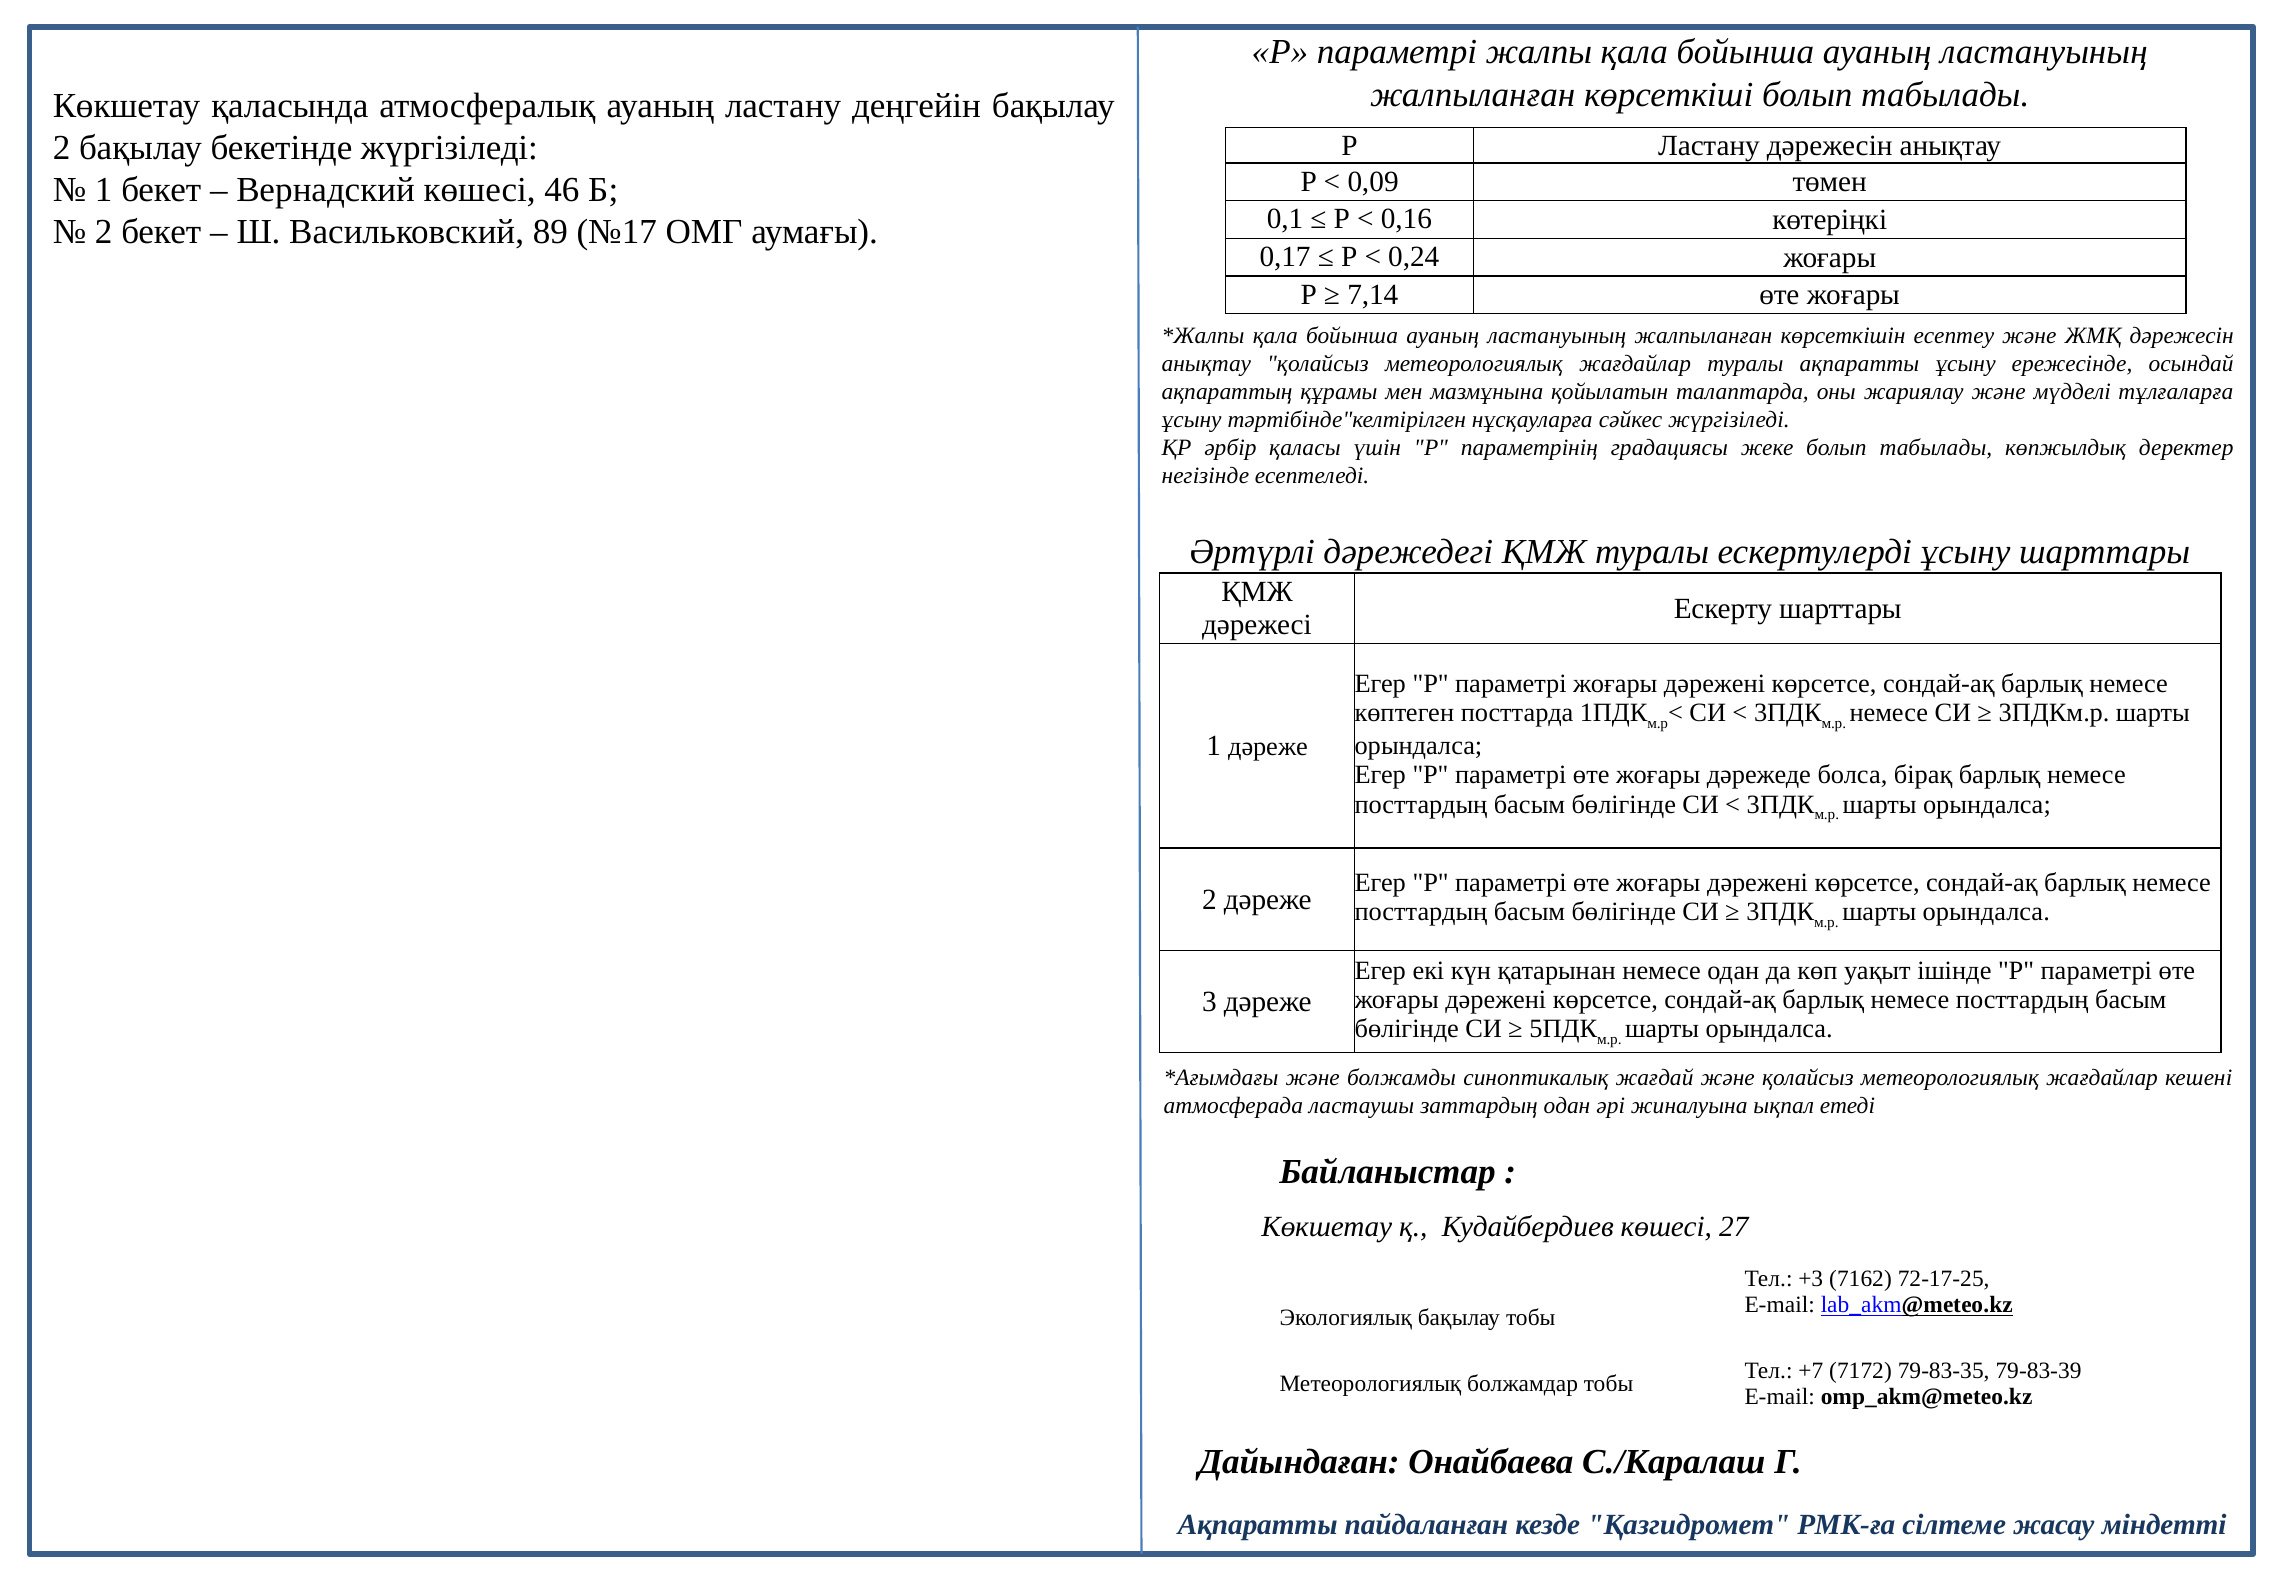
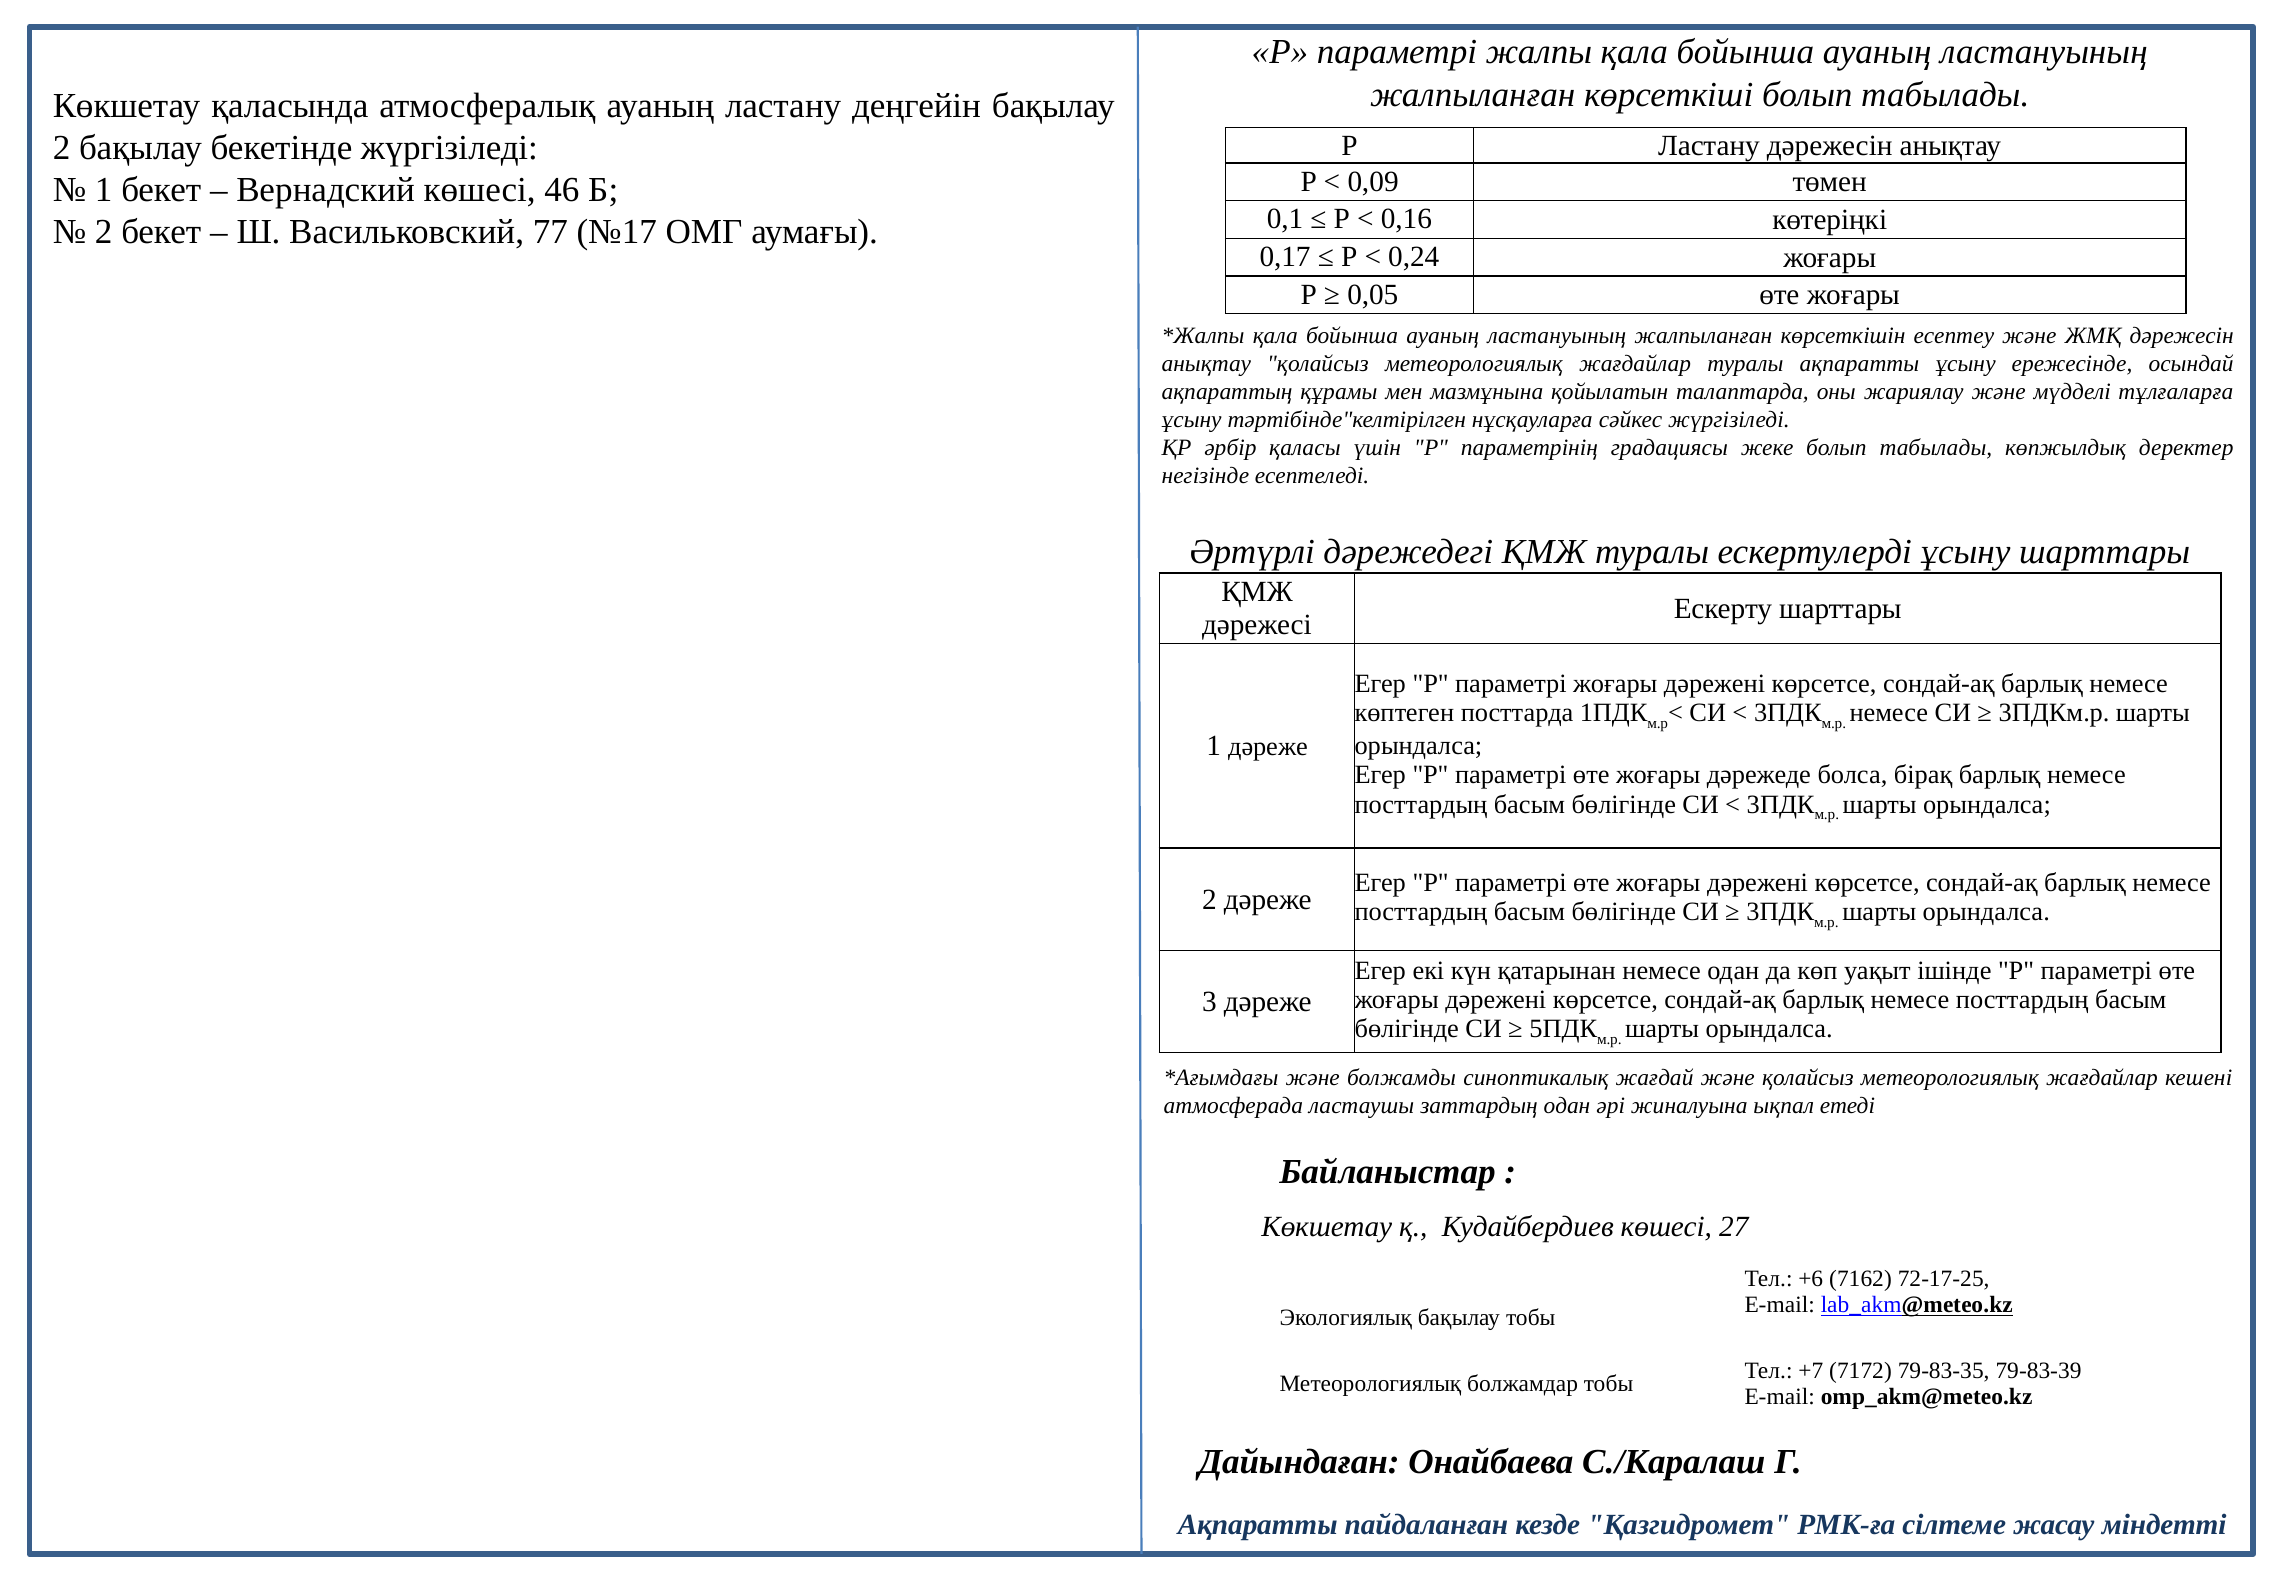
89: 89 -> 77 (550, 232)
7,14: 7,14 -> 0,05 (1373, 295)
+3: +3 -> +6 (1811, 1279)
